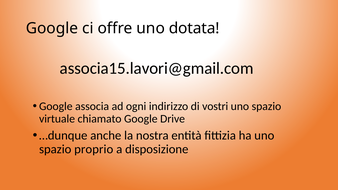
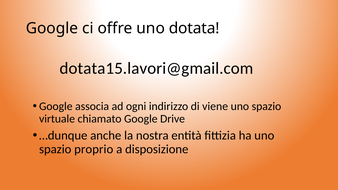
associa15.lavori@gmail.com: associa15.lavori@gmail.com -> dotata15.lavori@gmail.com (157, 68)
vostri: vostri -> viene (215, 106)
